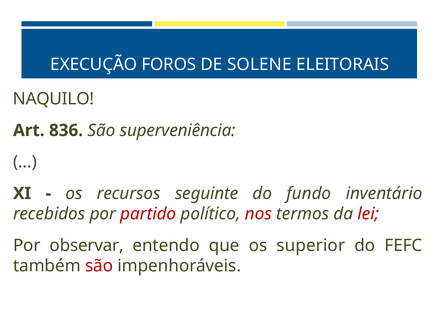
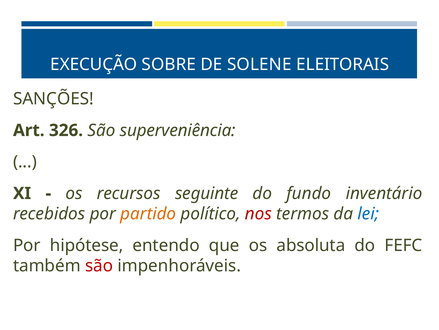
FOROS: FOROS -> SOBRE (169, 64)
NAQUILO: NAQUILO -> SANÇÕES (53, 99)
836: 836 -> 326 (66, 130)
partido colour: red -> orange (148, 213)
lei colour: red -> blue (368, 213)
observar: observar -> hipótese (87, 245)
superior: superior -> absoluta (311, 245)
